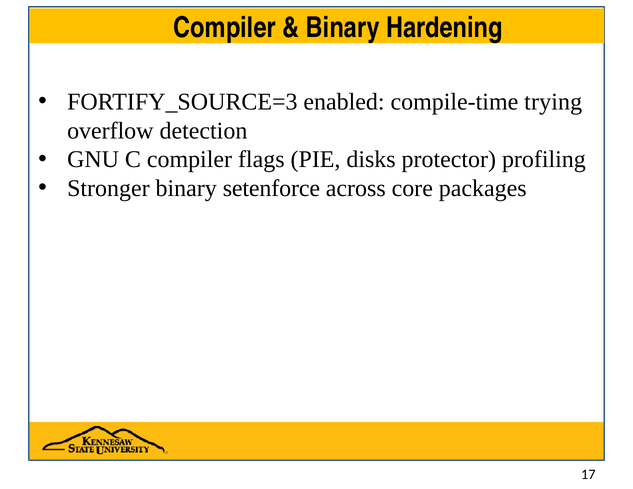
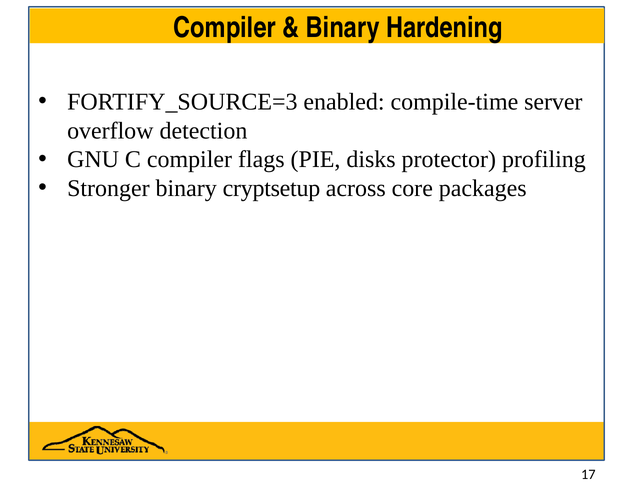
trying: trying -> server (553, 102)
setenforce: setenforce -> cryptsetup (271, 188)
